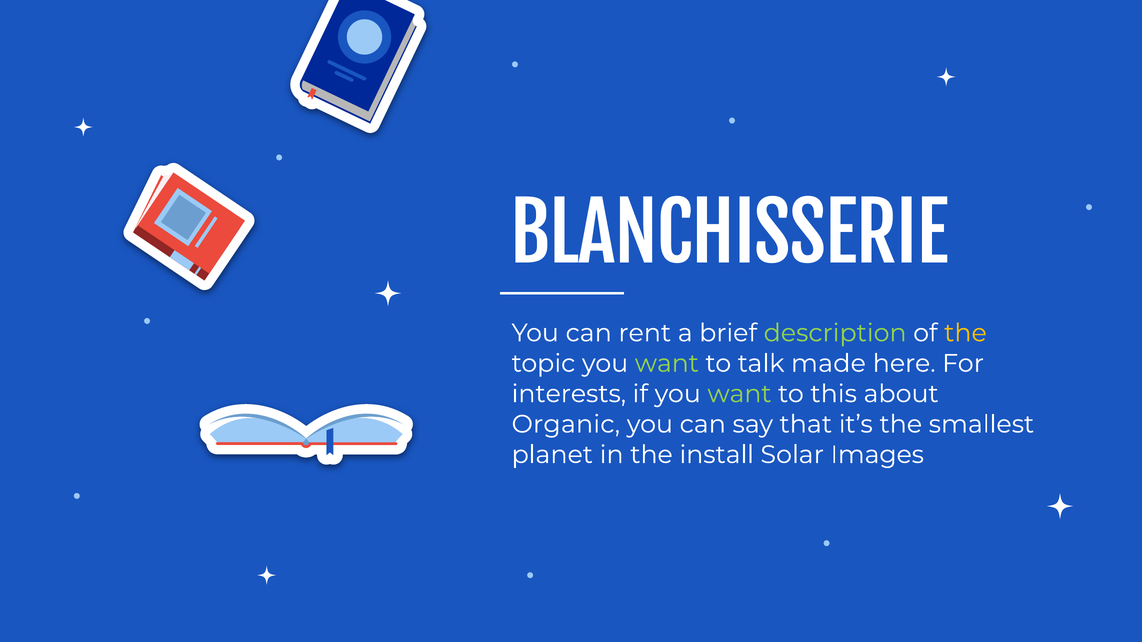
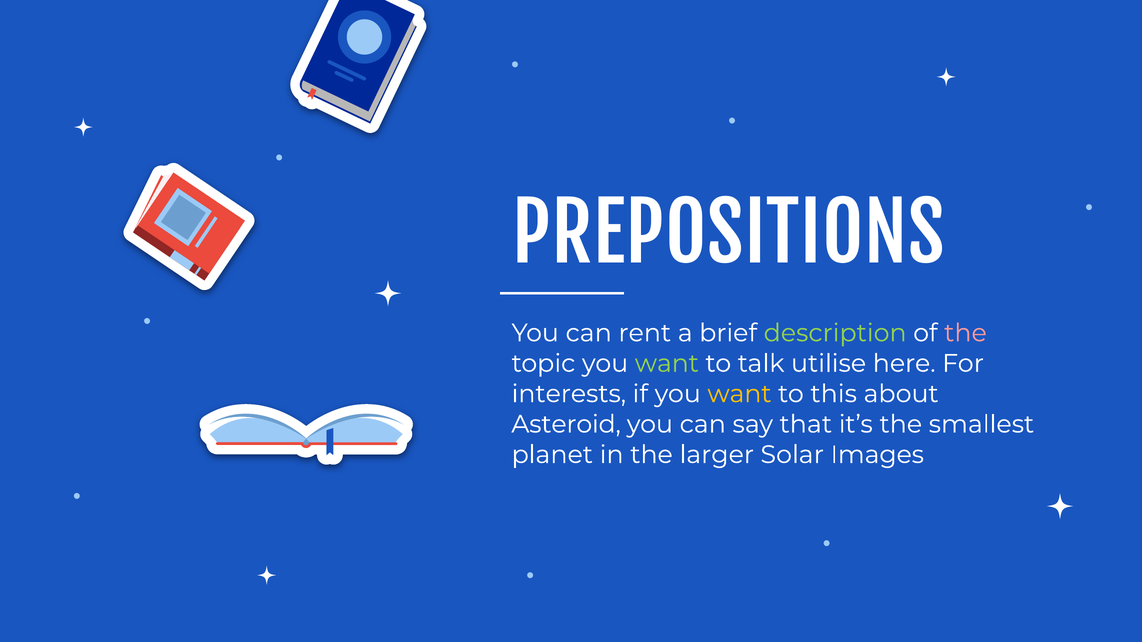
BLANCHISSERIE: BLANCHISSERIE -> PREPOSITIONS (728, 237)
the colour: yellow -> pink (965, 333)
made: made -> utilise (829, 364)
want colour: light green -> yellow (739, 394)
Organic: Organic -> Asteroid (566, 425)
install: install -> larger (717, 455)
